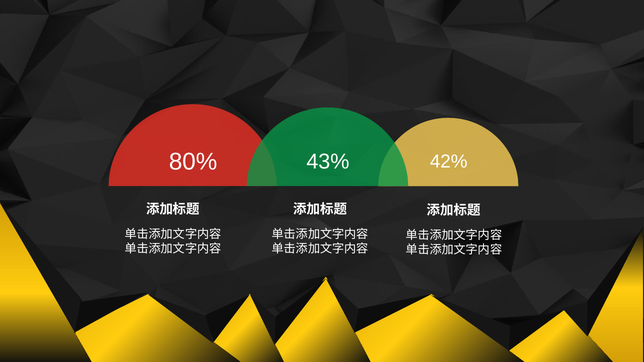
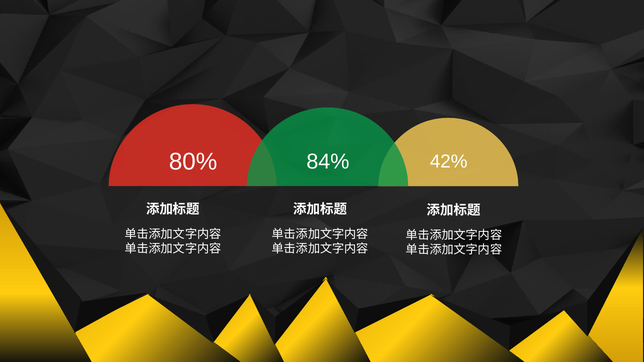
43%: 43% -> 84% (328, 162)
